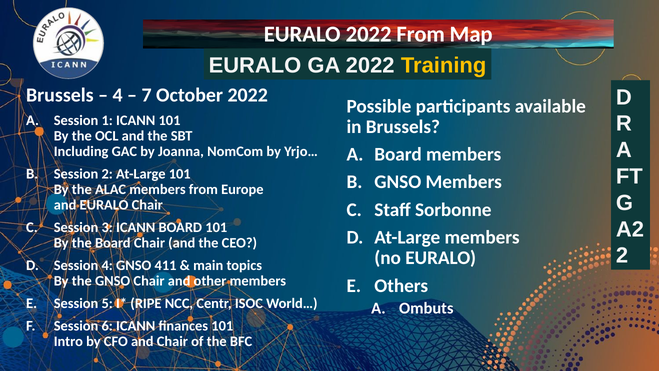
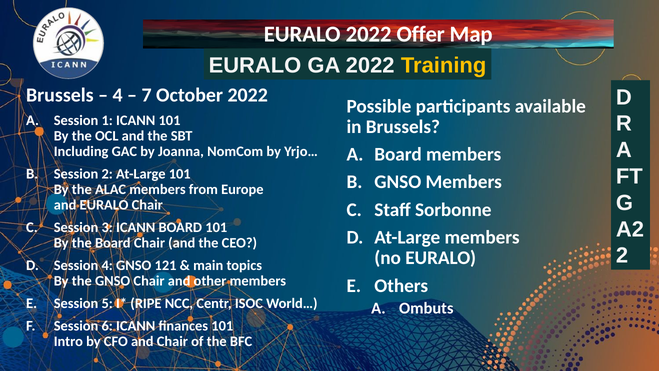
2022 From: From -> Offer (421, 34)
411: 411 -> 121 (166, 265)
